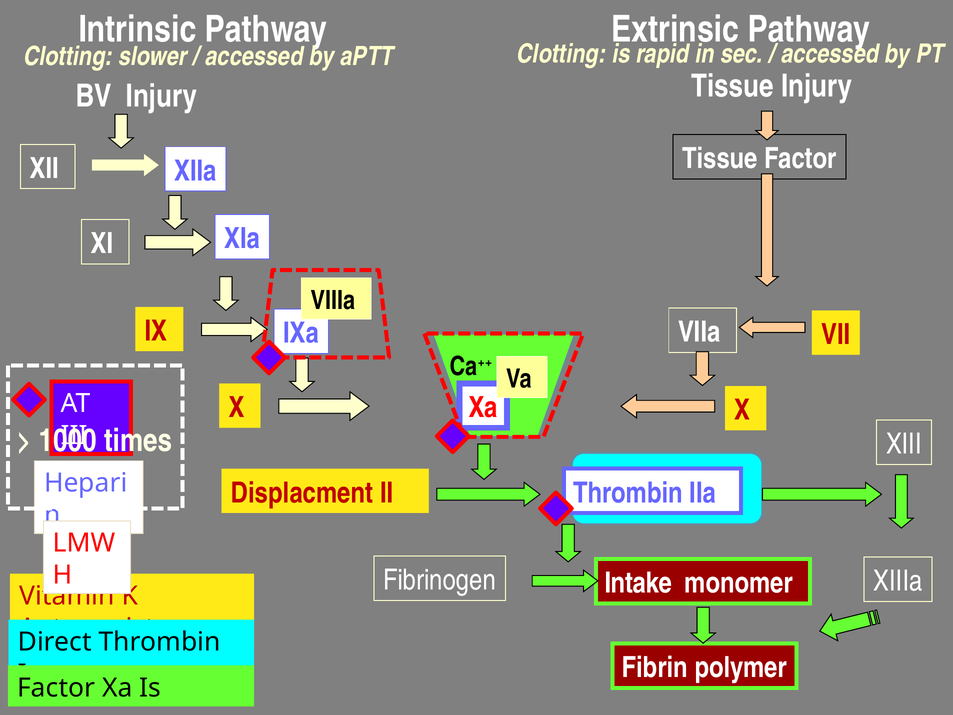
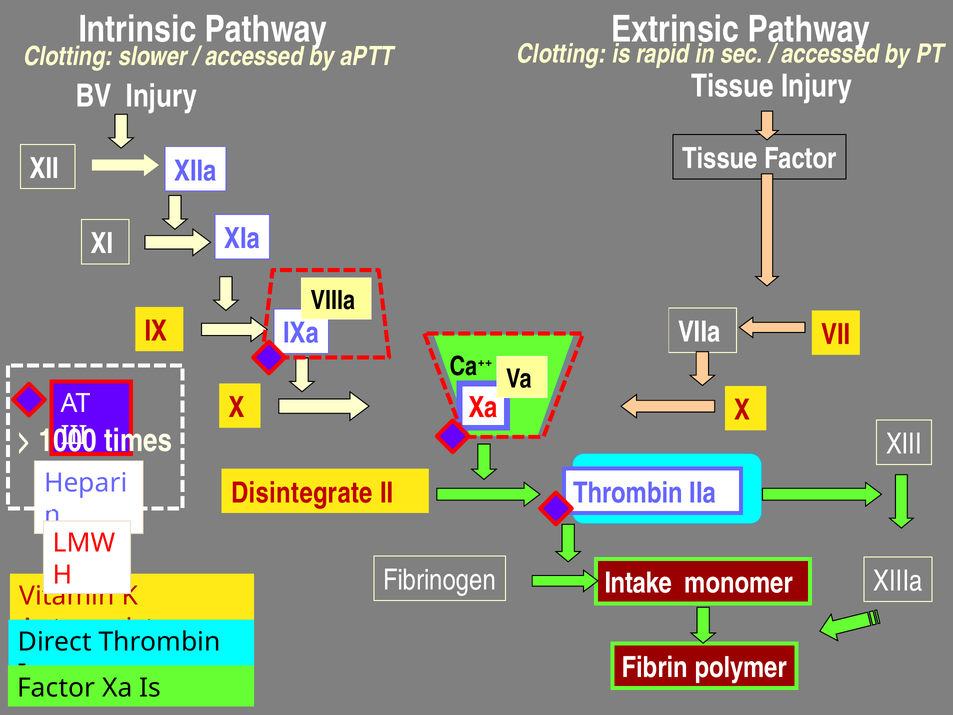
Displacment: Displacment -> Disintegrate (302, 493)
